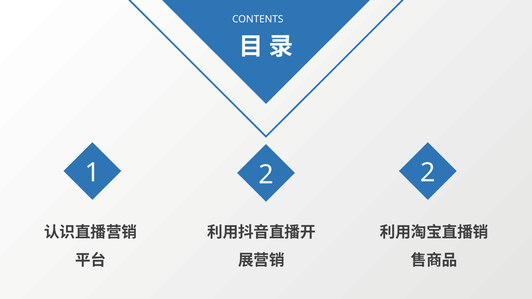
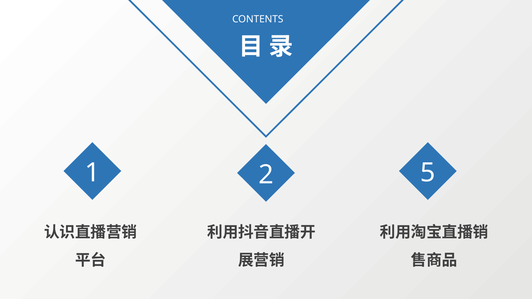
2 2: 2 -> 5 (428, 173)
